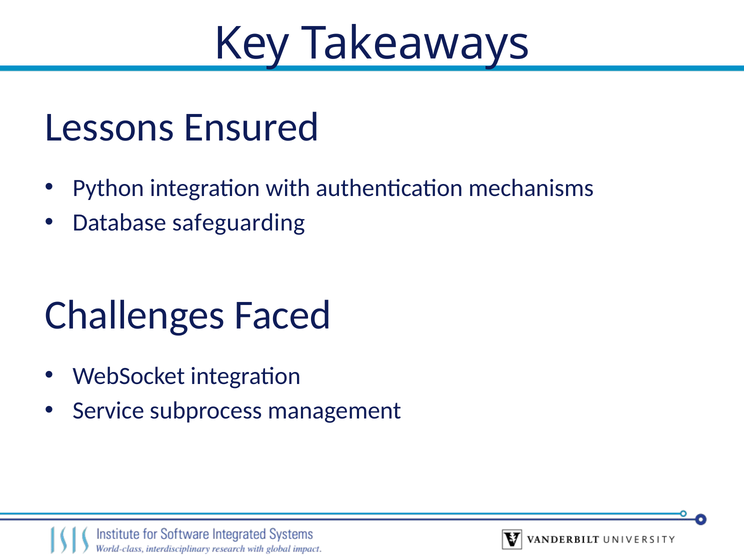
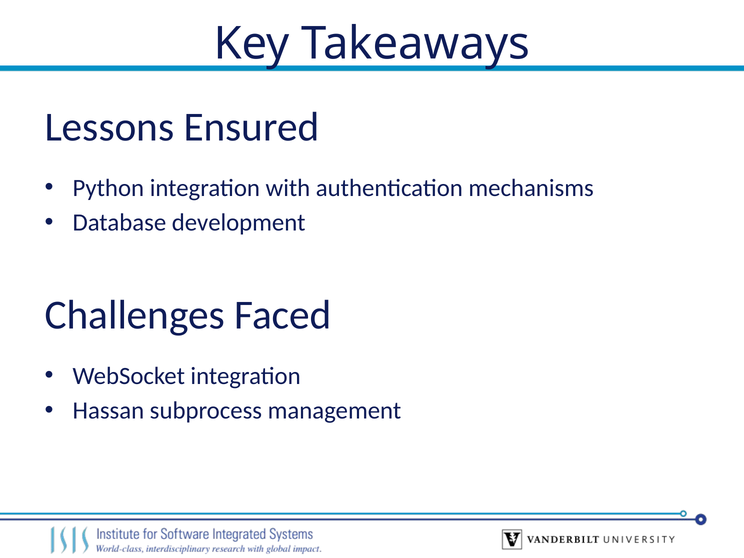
safeguarding: safeguarding -> development (239, 223)
Service: Service -> Hassan (108, 411)
